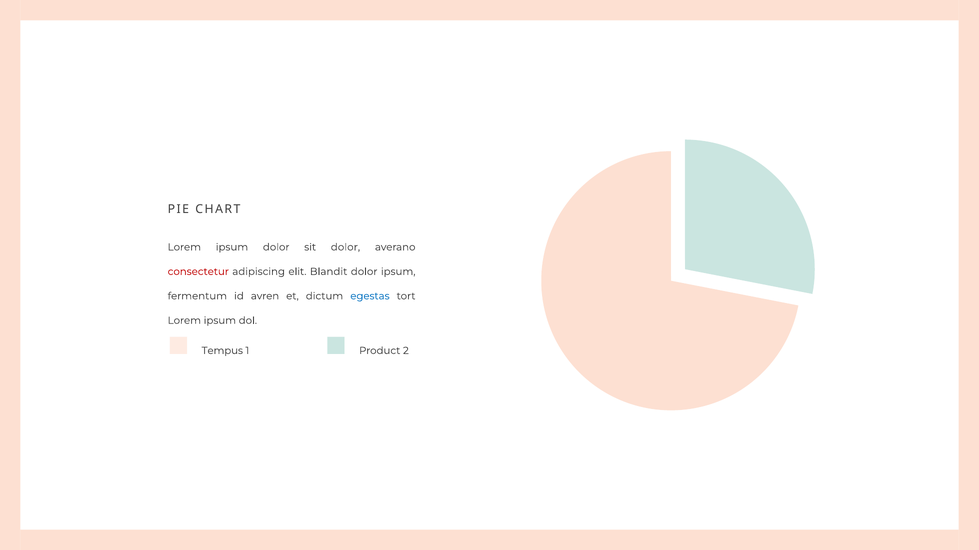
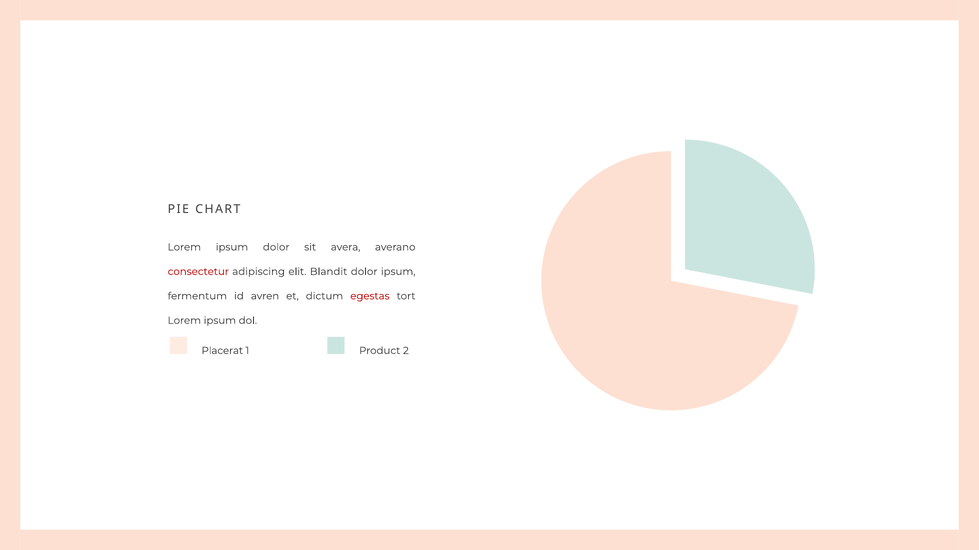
sit dolor: dolor -> avera (346, 247)
egestas colour: blue -> red (370, 296)
Tempus: Tempus -> Placerat (222, 351)
